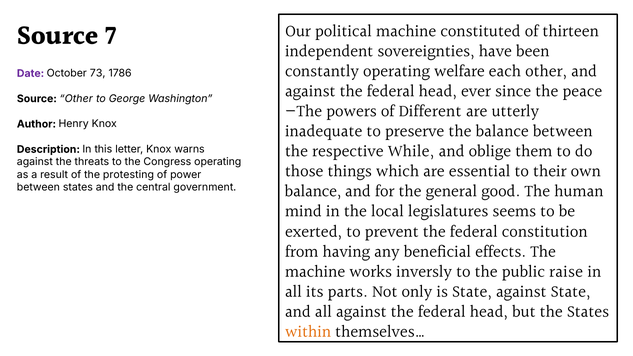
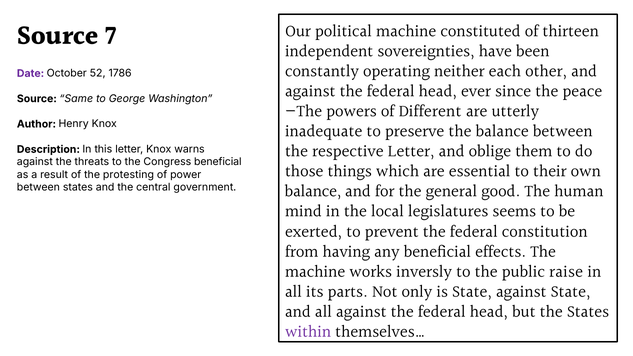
welfare: welfare -> neither (459, 72)
73: 73 -> 52 (98, 73)
Source Other: Other -> Same (76, 99)
respective While: While -> Letter (411, 152)
Congress operating: operating -> beneficial (218, 162)
within colour: orange -> purple (308, 332)
